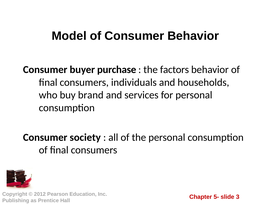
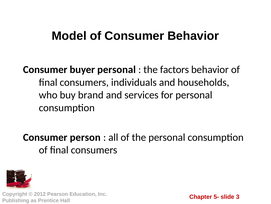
buyer purchase: purchase -> personal (117, 69)
society: society -> person (85, 137)
